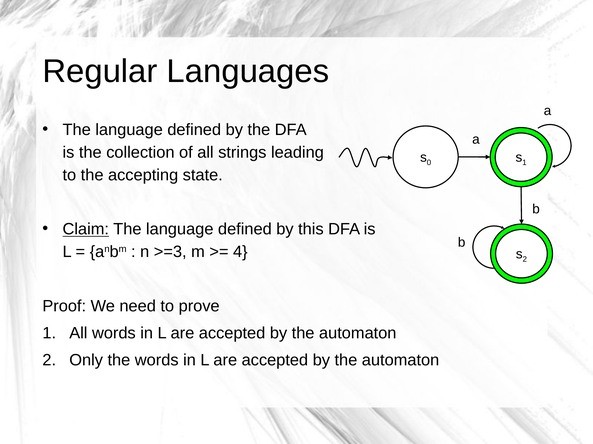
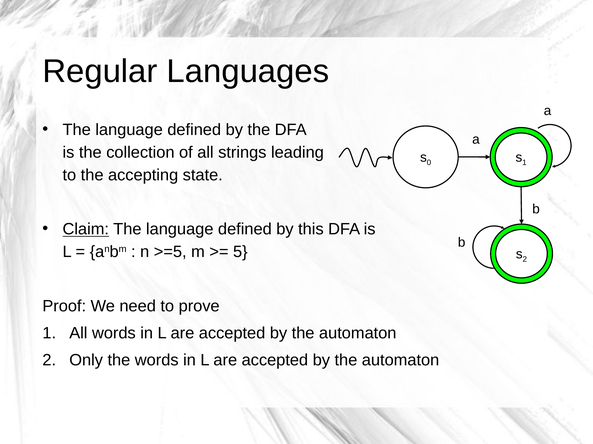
>=3: >=3 -> >=5 (170, 252)
4: 4 -> 5 (240, 252)
